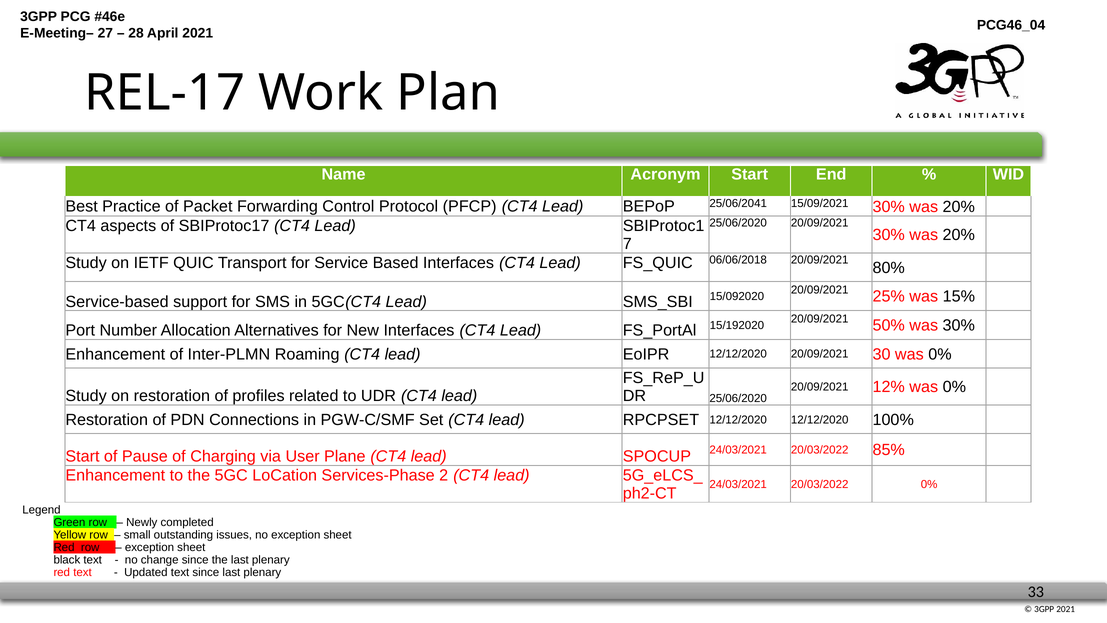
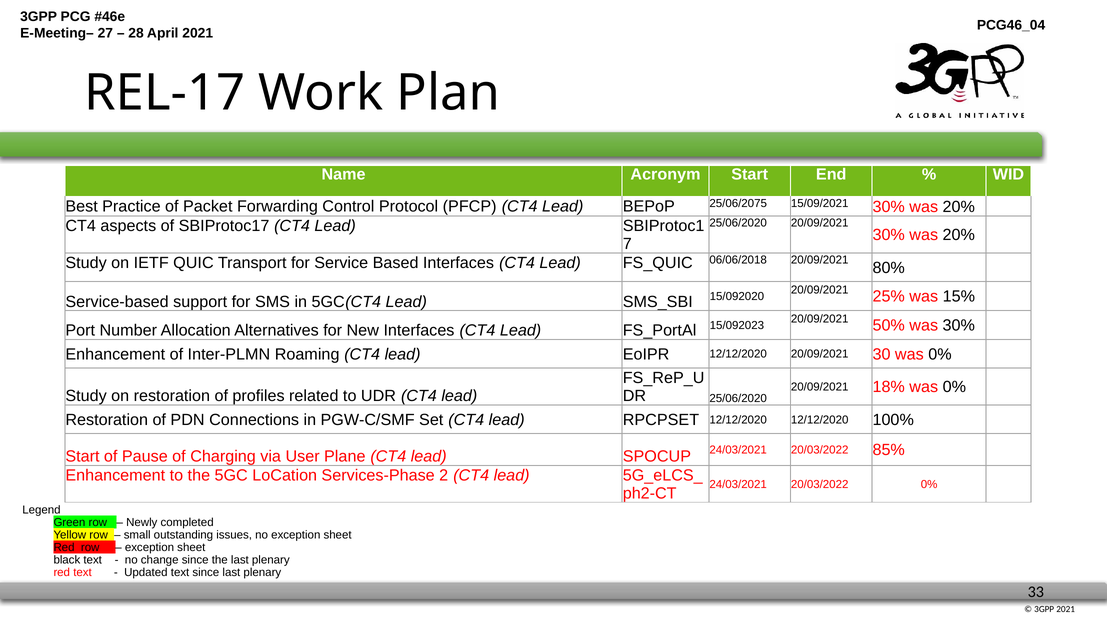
25/06/2041: 25/06/2041 -> 25/06/2075 (738, 203)
15/192020: 15/192020 -> 15/092023 (737, 325)
12%: 12% -> 18% (889, 387)
